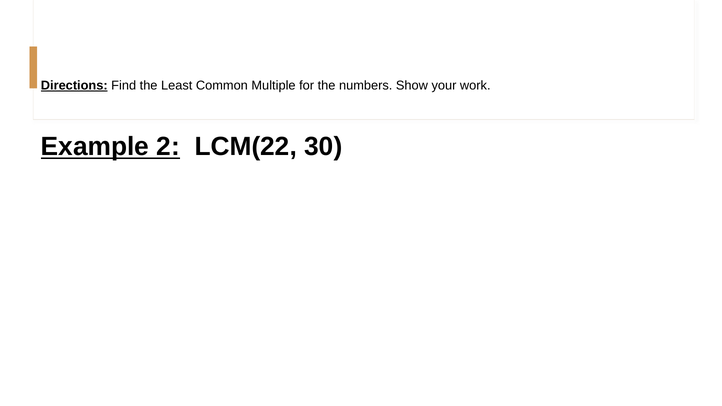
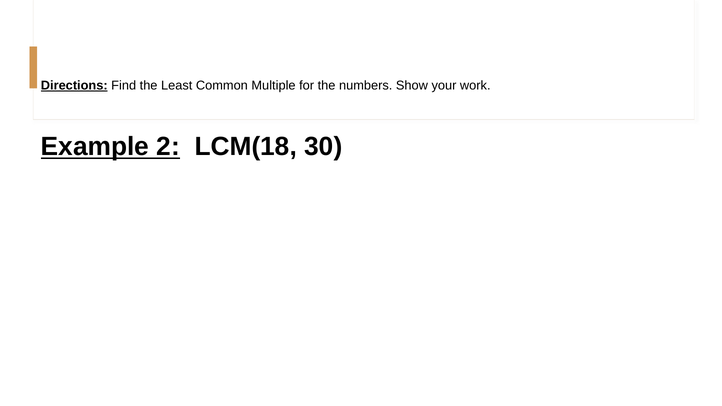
LCM(22: LCM(22 -> LCM(18 (246, 147)
